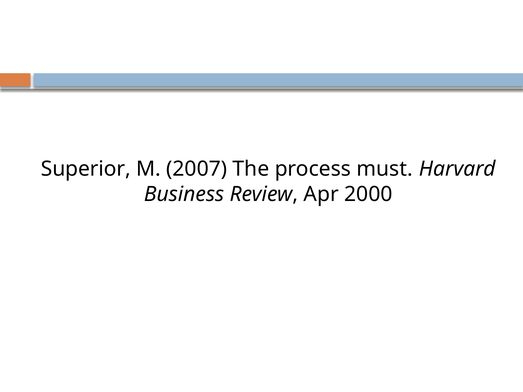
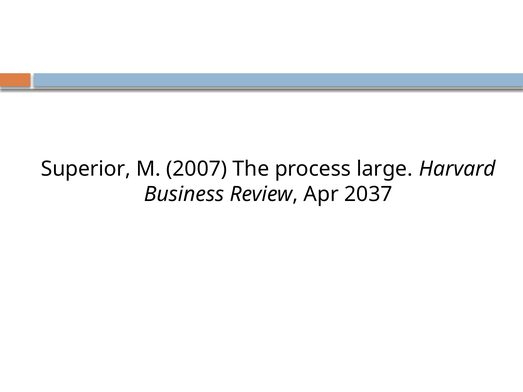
must: must -> large (385, 169)
2000: 2000 -> 2037 (368, 194)
